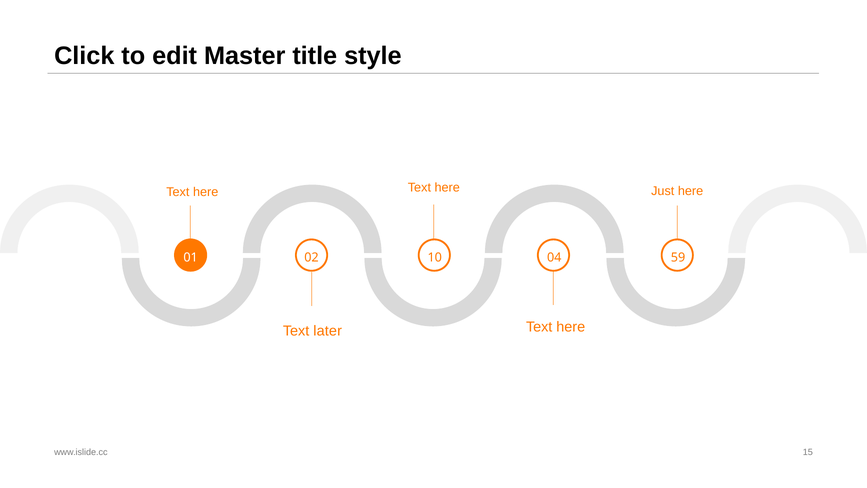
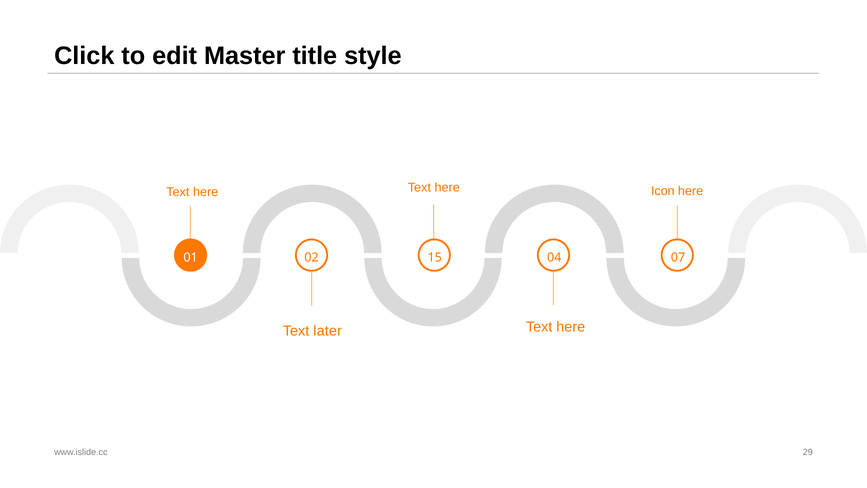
Just: Just -> Icon (663, 191)
10: 10 -> 15 (435, 258)
59: 59 -> 07 (678, 258)
15: 15 -> 29 (808, 452)
